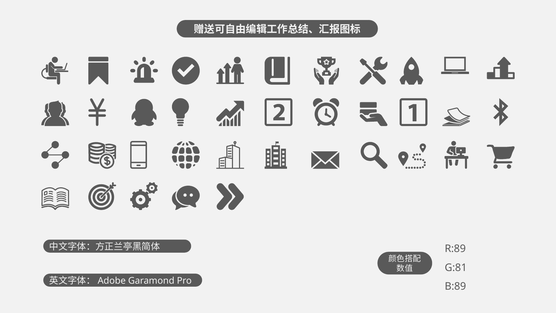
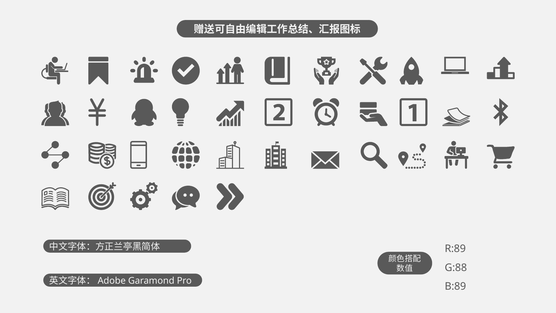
G:81: G:81 -> G:88 (456, 267)
